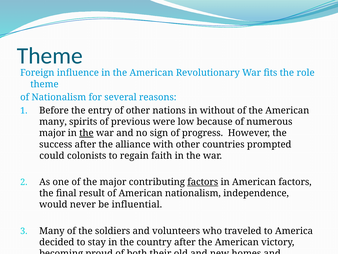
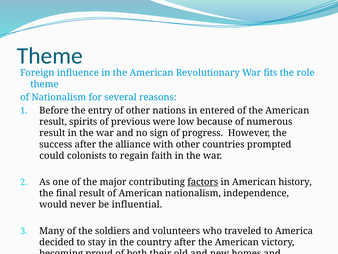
without: without -> entered (217, 110)
many: many -> result (53, 122)
major: major -> result (52, 133)
the underline: present -> none (86, 133)
American factors: factors -> history (295, 182)
